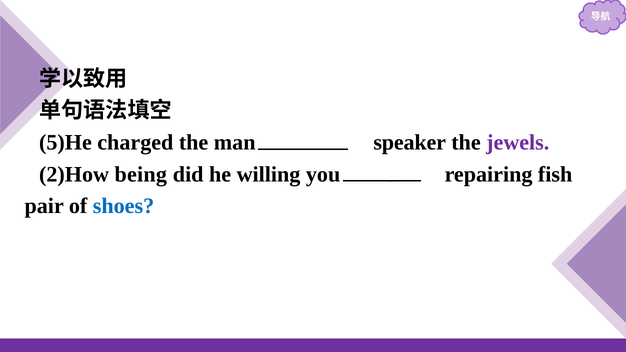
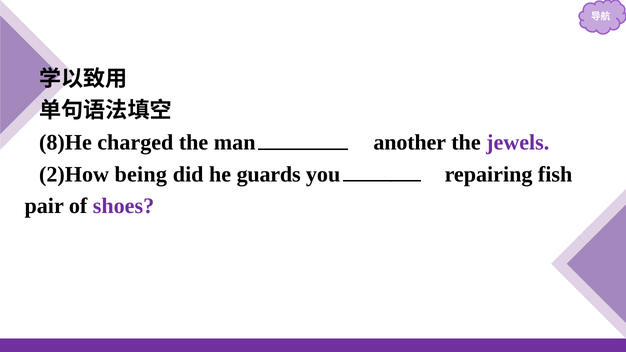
5)He: 5)He -> 8)He (65, 142)
speaker: speaker -> another (410, 142)
willing: willing -> guards (269, 174)
shoes colour: blue -> purple (123, 206)
